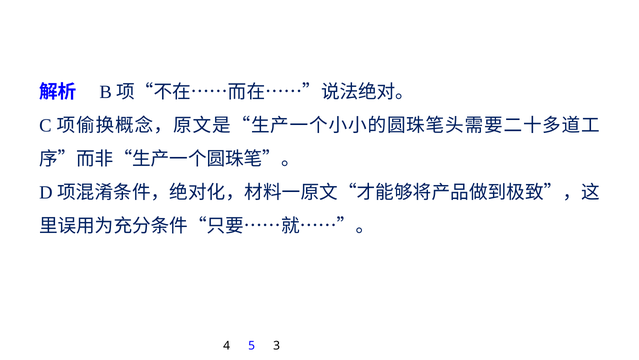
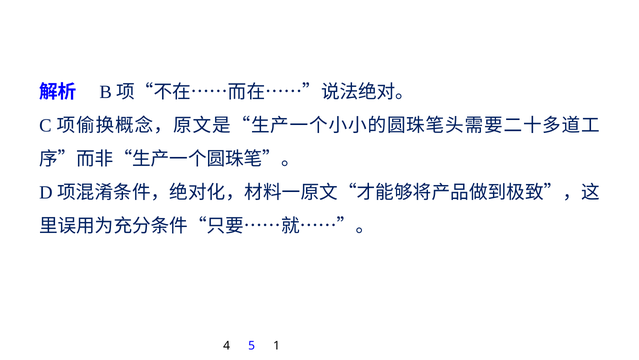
3: 3 -> 1 (277, 345)
